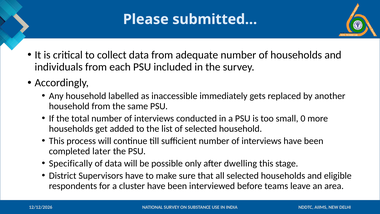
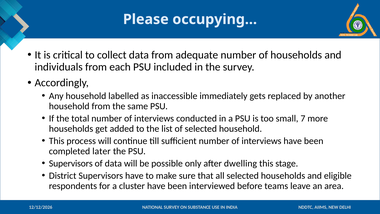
submitted…: submitted… -> occupying… (215, 19)
0: 0 -> 7 (303, 118)
Specifically: Specifically -> Supervisors (71, 163)
